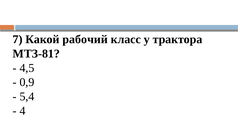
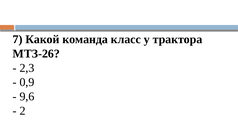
рабочий: рабочий -> команда (85, 39)
МТЗ-81: МТЗ-81 -> МТЗ-26 (36, 54)
4,5: 4,5 -> 2,3 (27, 68)
5,4: 5,4 -> 9,6 (27, 96)
4: 4 -> 2 (23, 111)
